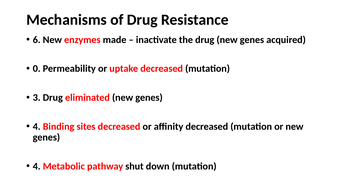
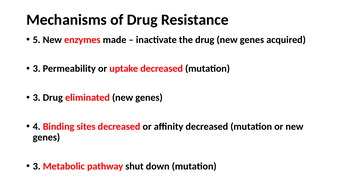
6: 6 -> 5 (37, 40)
0: 0 -> 3 (37, 69)
4: 4 -> 3 (37, 166)
